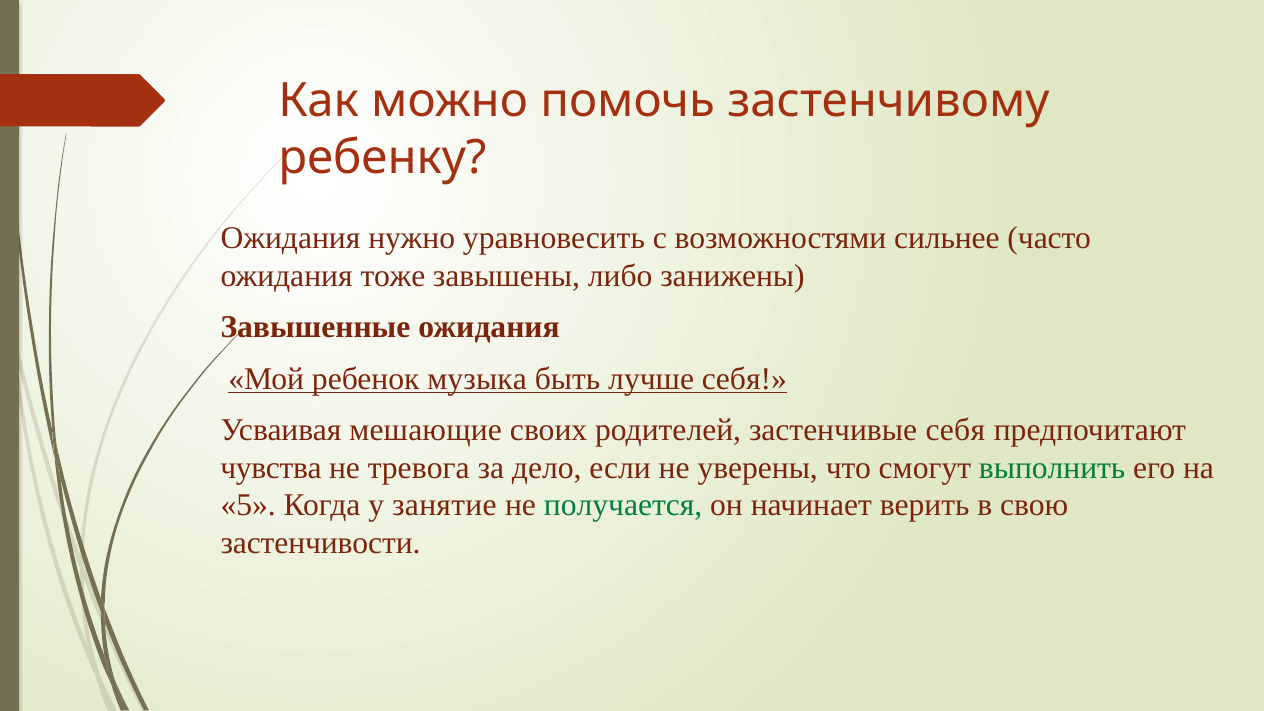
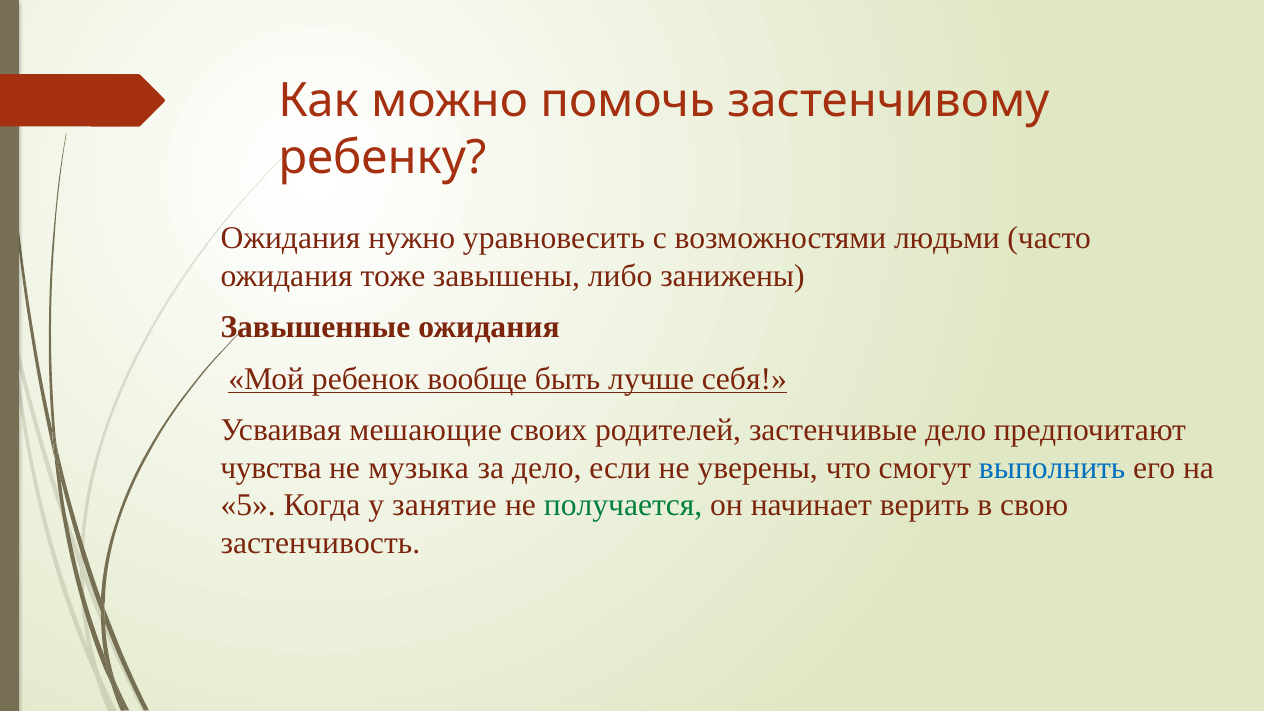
сильнее: сильнее -> людьми (947, 238)
музыка: музыка -> вообще (477, 379)
застенчивые себя: себя -> дело (956, 430)
тревога: тревога -> музыка (419, 468)
выполнить colour: green -> blue (1052, 468)
застенчивости: застенчивости -> застенчивость (320, 543)
